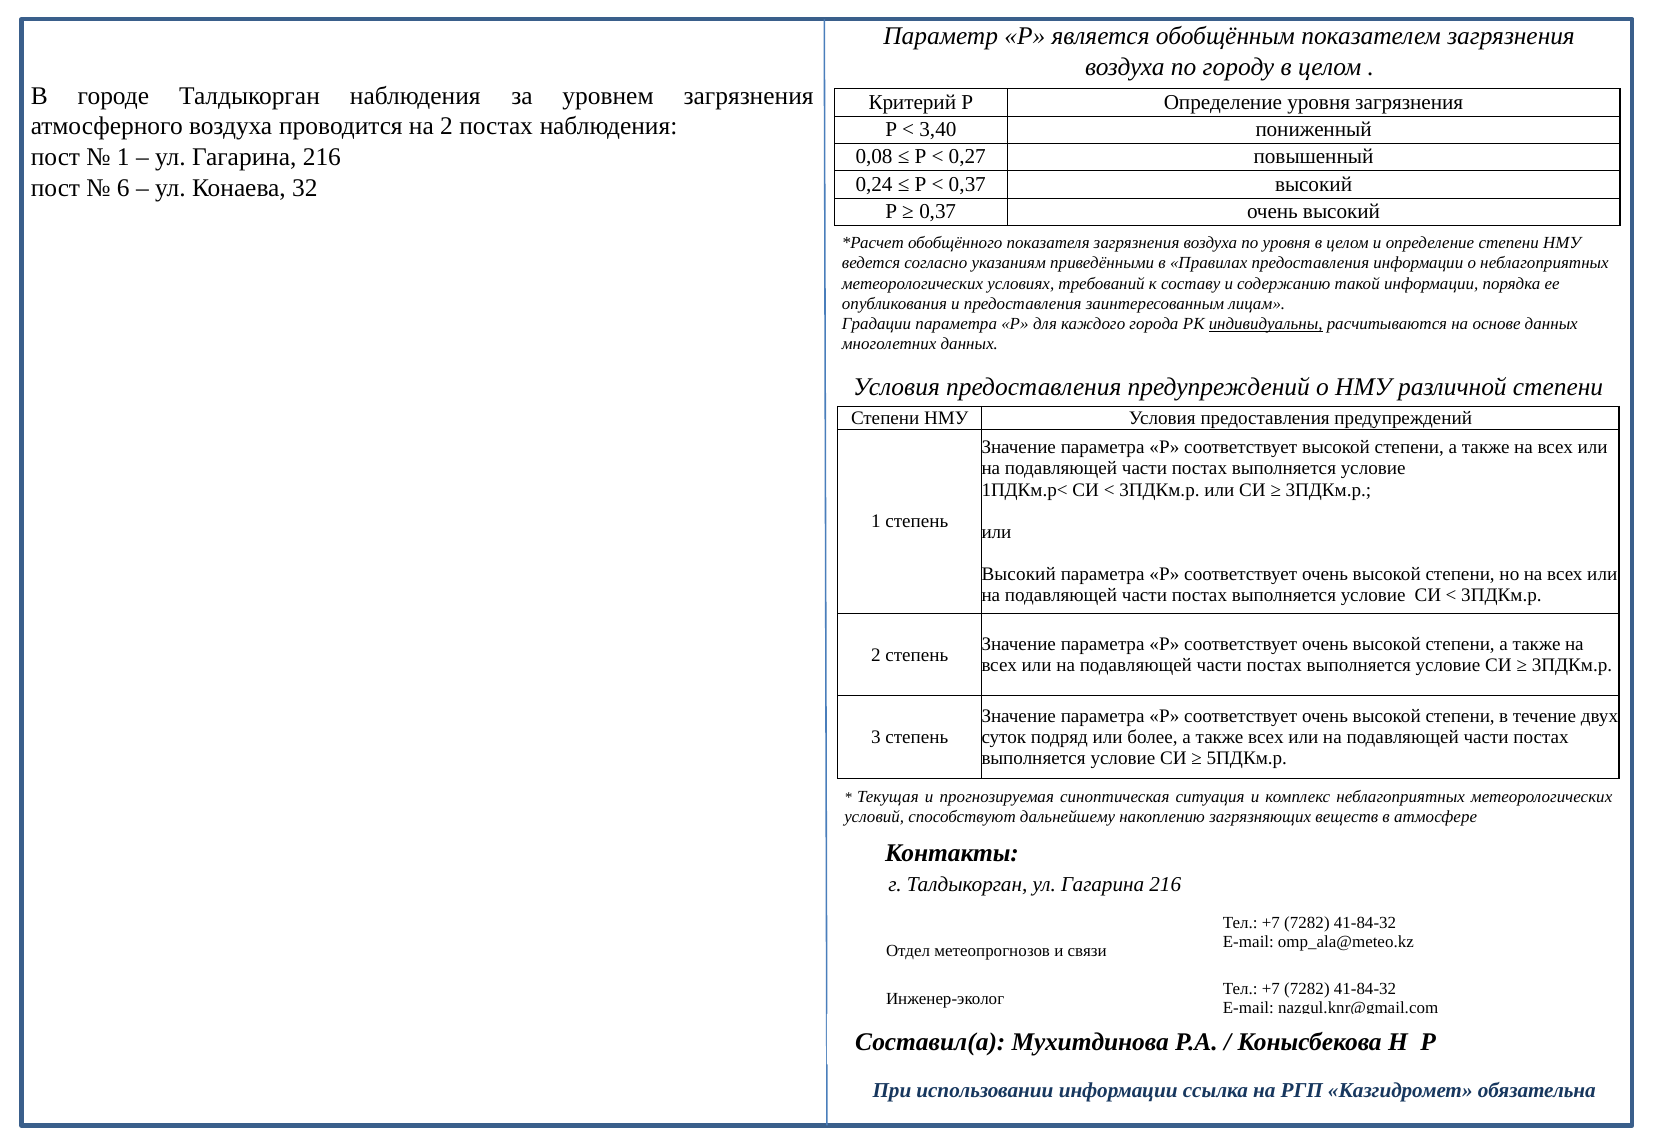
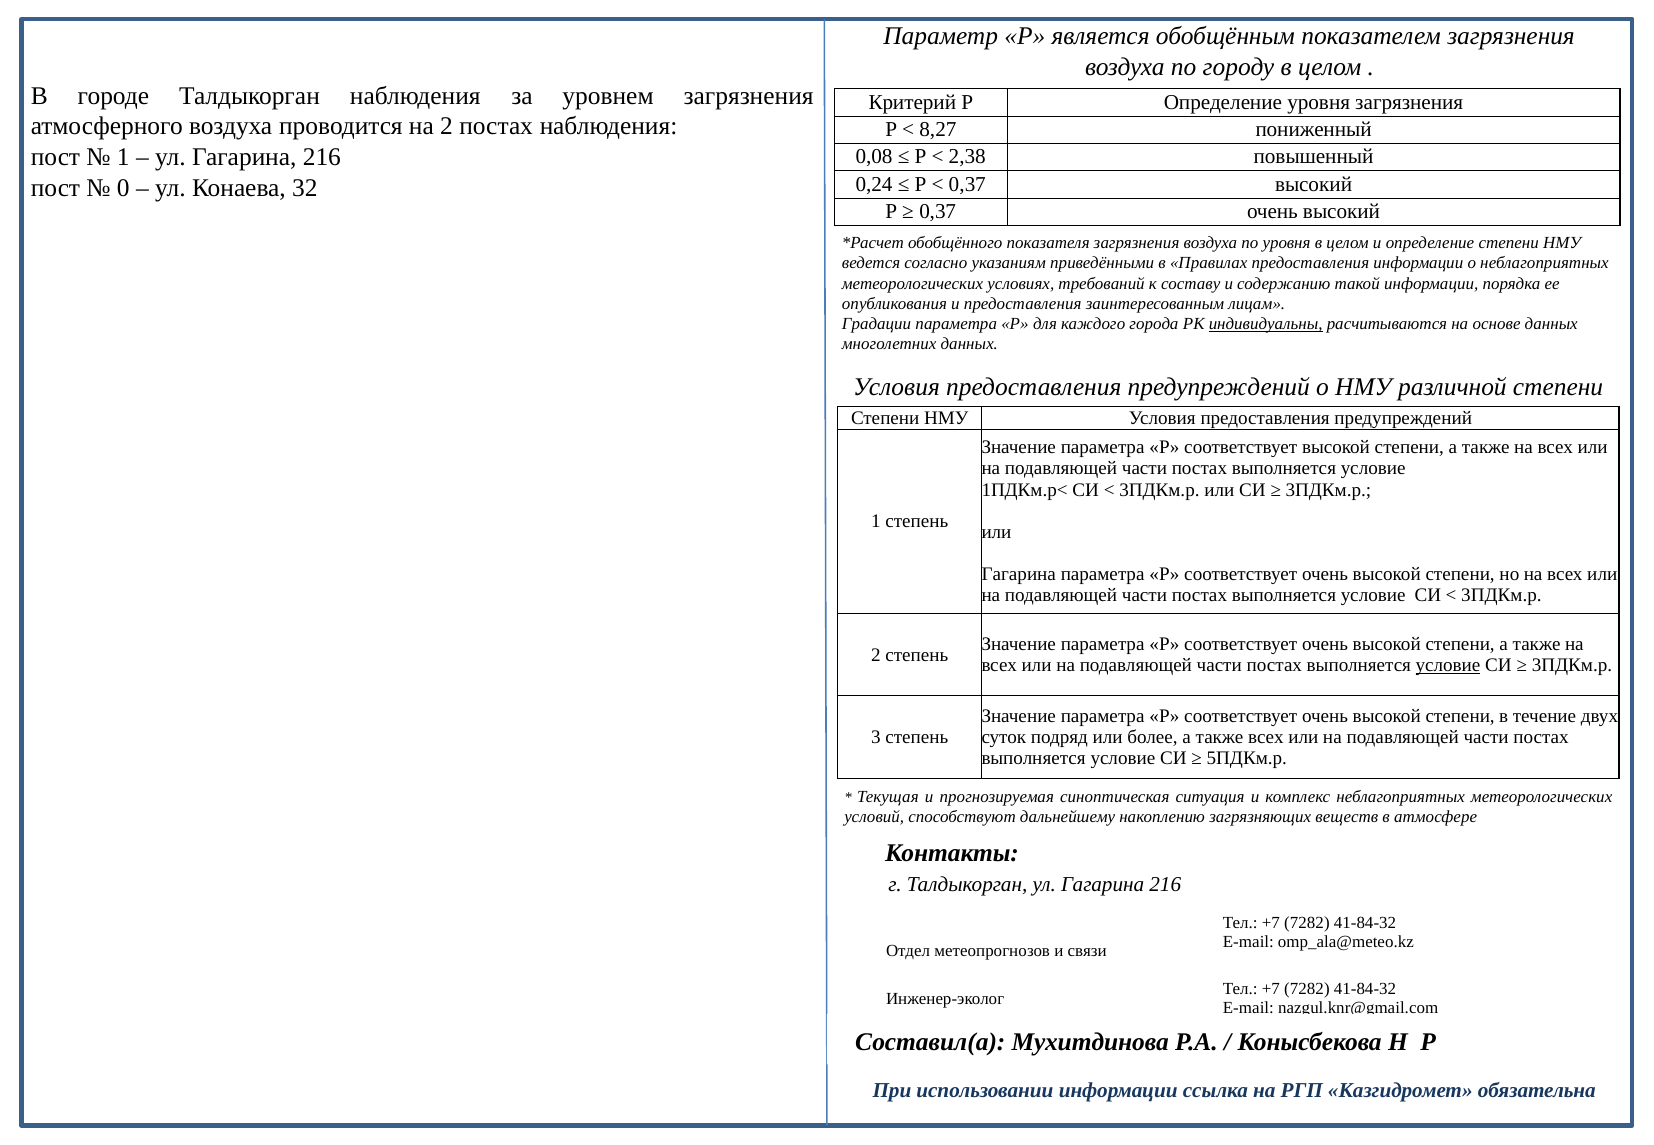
3,40: 3,40 -> 8,27 (938, 130)
0,27: 0,27 -> 2,38 (967, 157)
6: 6 -> 0 (123, 188)
Высокий: Высокий -> Гагарина (1019, 574)
условие underline: none -> present (1448, 665)
